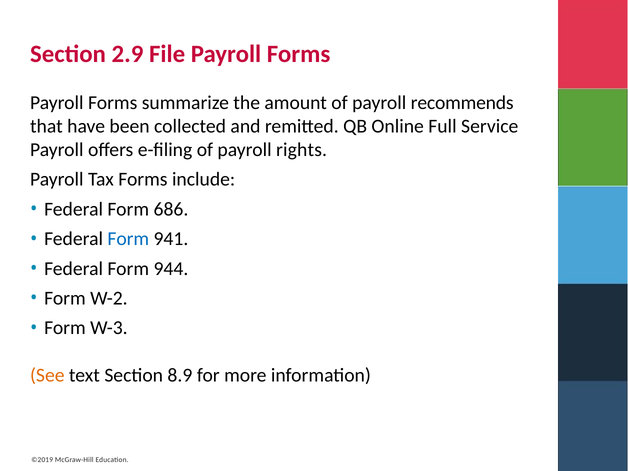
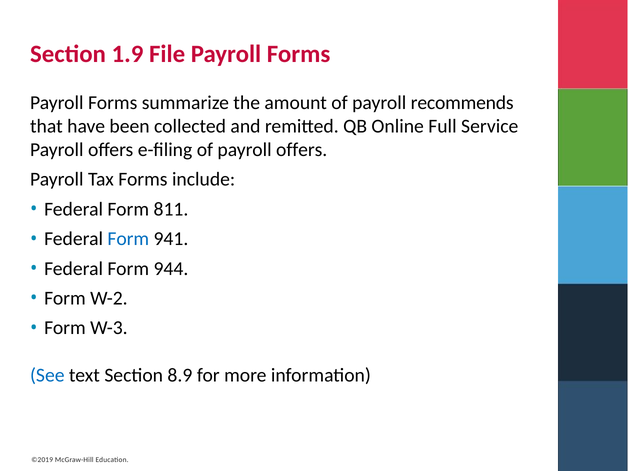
2.9: 2.9 -> 1.9 (127, 54)
of payroll rights: rights -> offers (302, 150)
686: 686 -> 811 (171, 209)
See colour: orange -> blue (47, 375)
